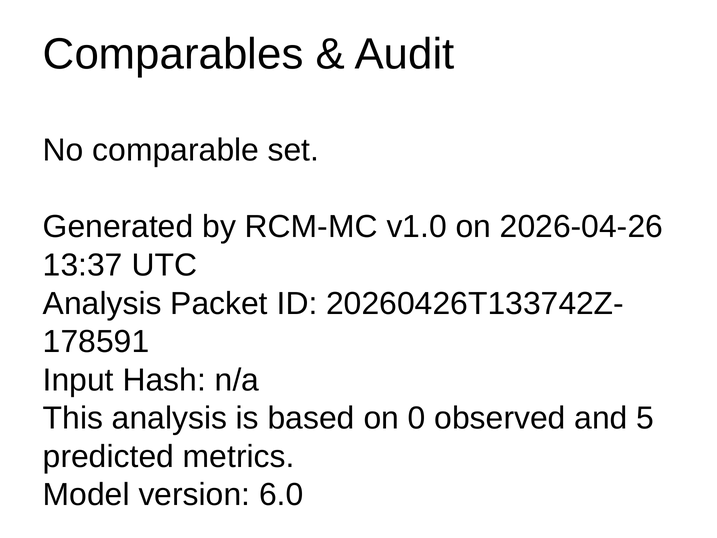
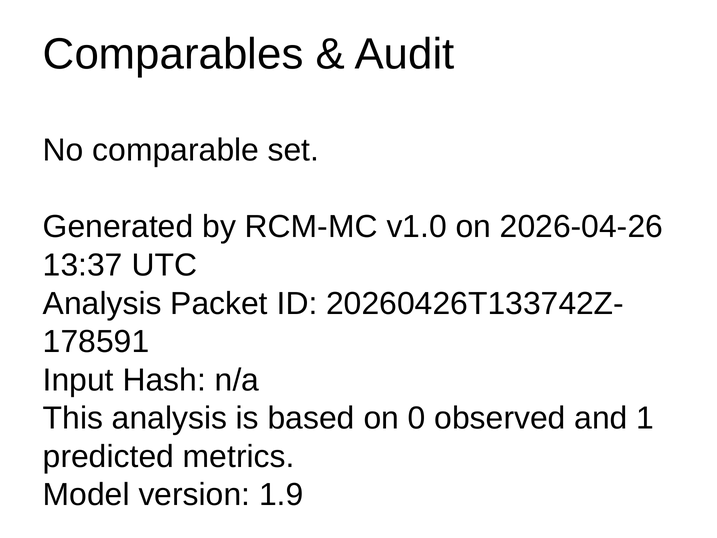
5: 5 -> 1 (645, 418)
6.0: 6.0 -> 1.9 (281, 495)
